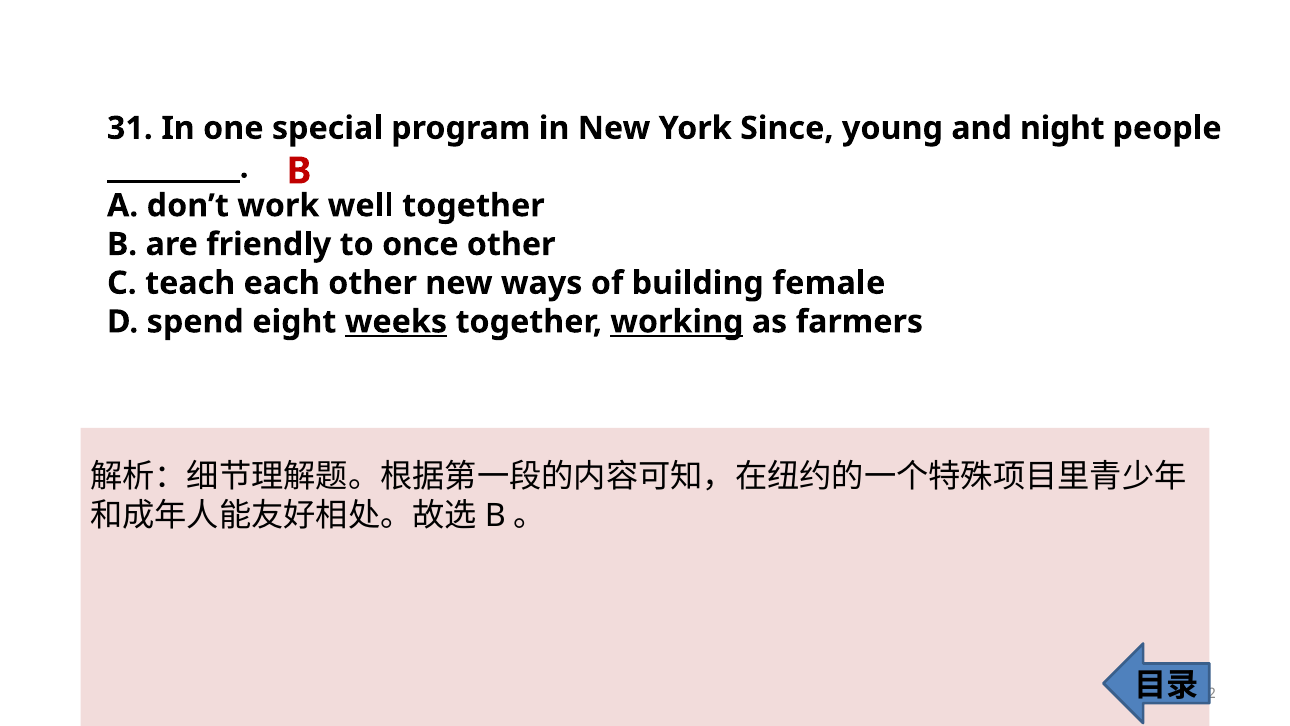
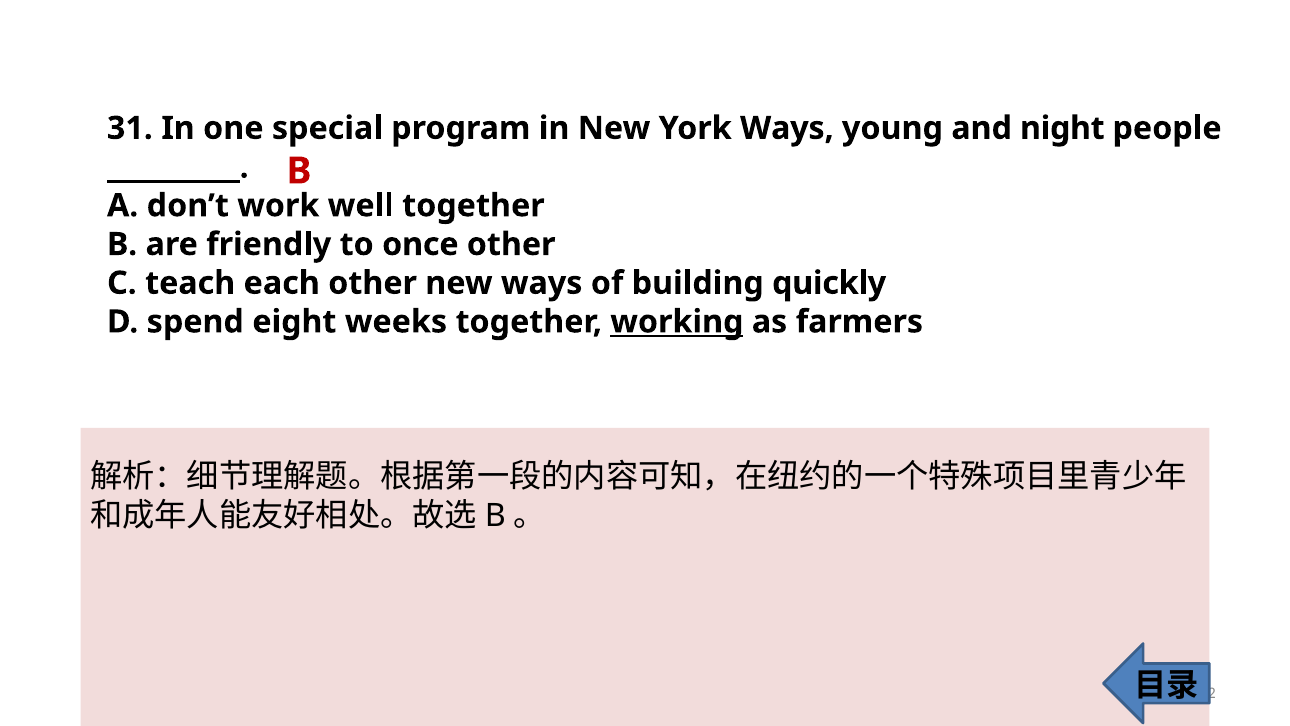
York Since: Since -> Ways (787, 128)
female: female -> quickly (829, 283)
weeks underline: present -> none (396, 322)
